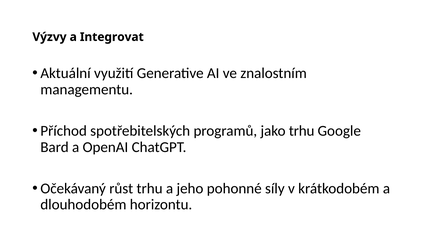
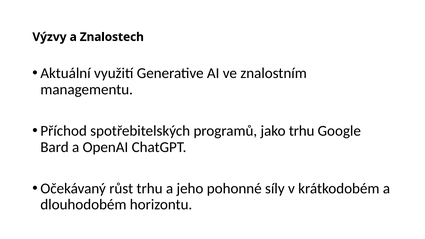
Integrovat: Integrovat -> Znalostech (112, 37)
